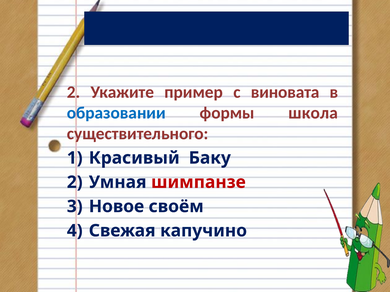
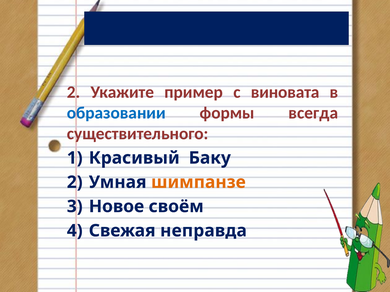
школа: школа -> всегда (313, 113)
шимпанзе colour: red -> orange (198, 182)
капучино: капучино -> неправда (203, 231)
